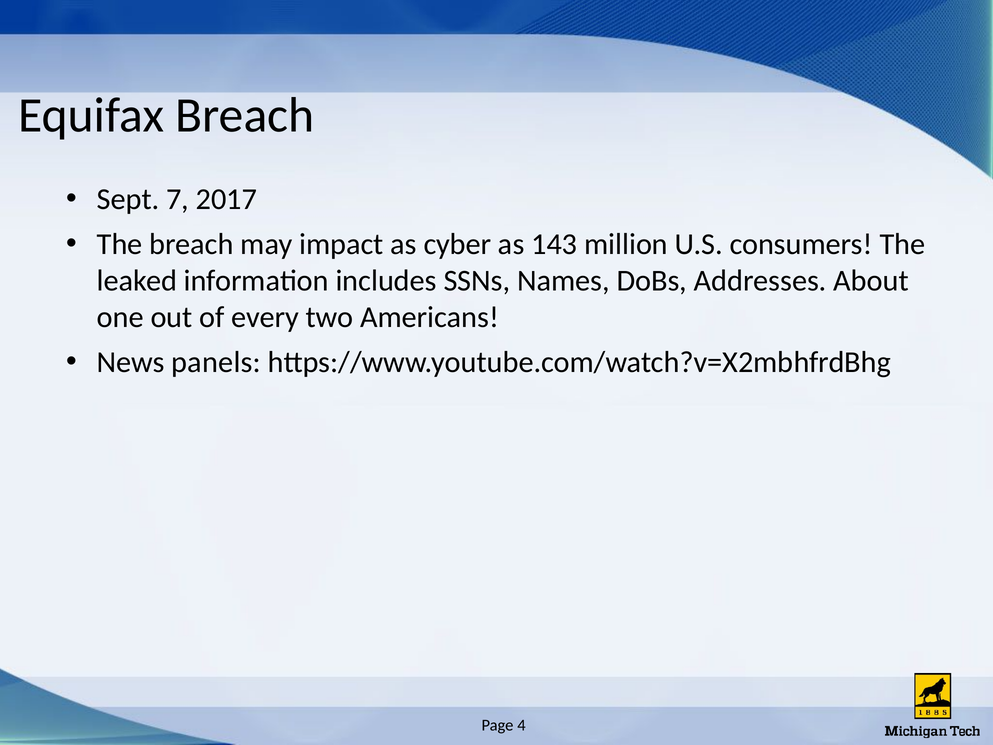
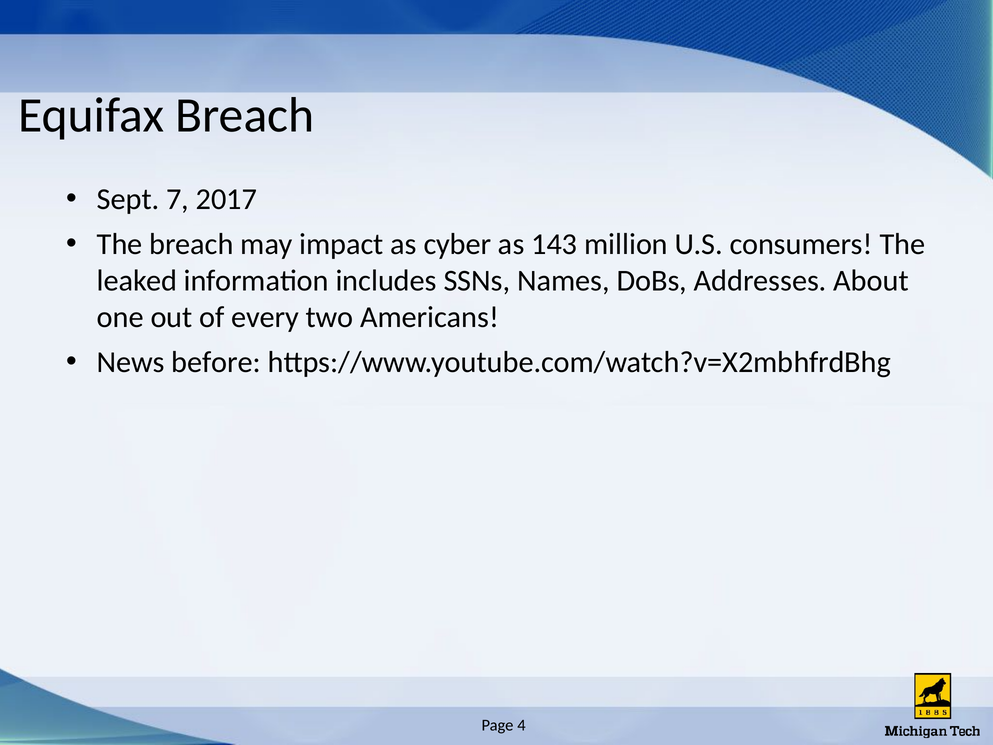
panels: panels -> before (216, 362)
